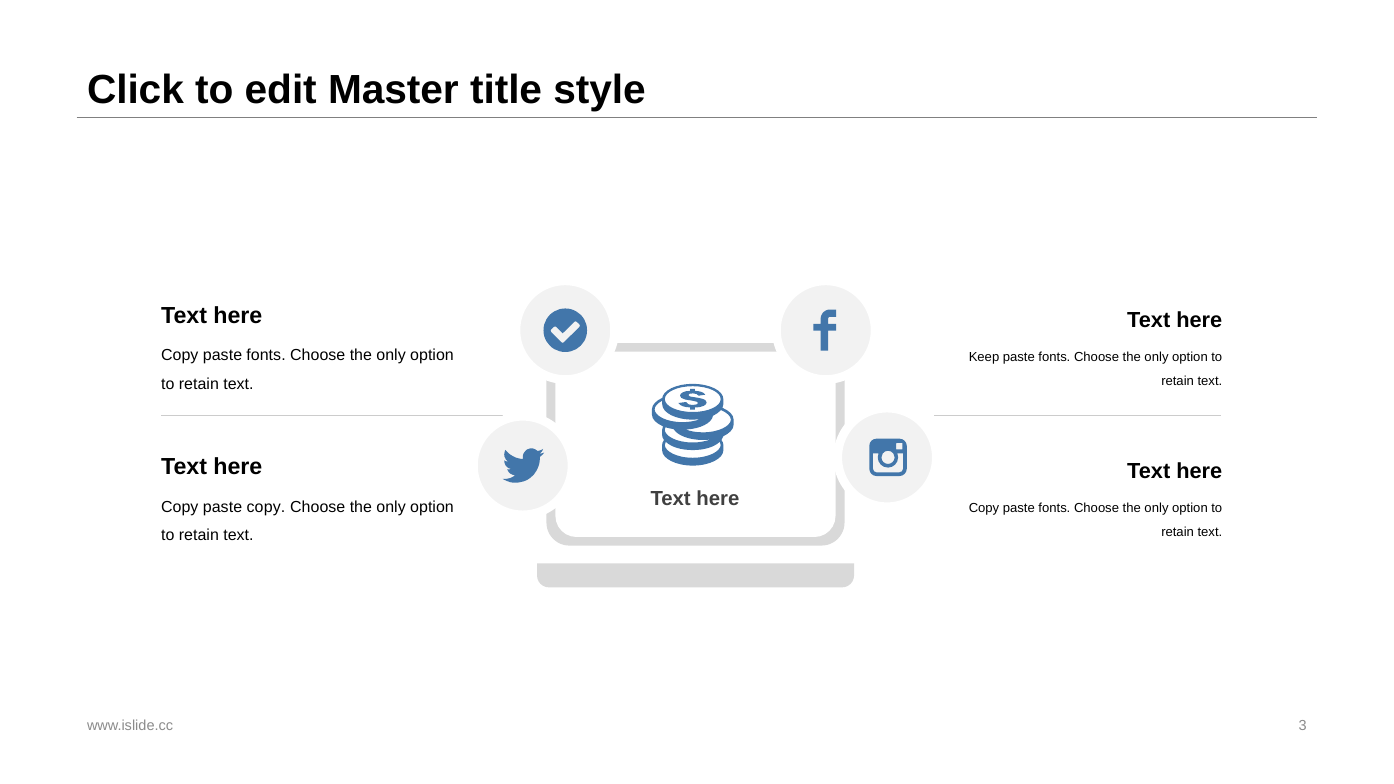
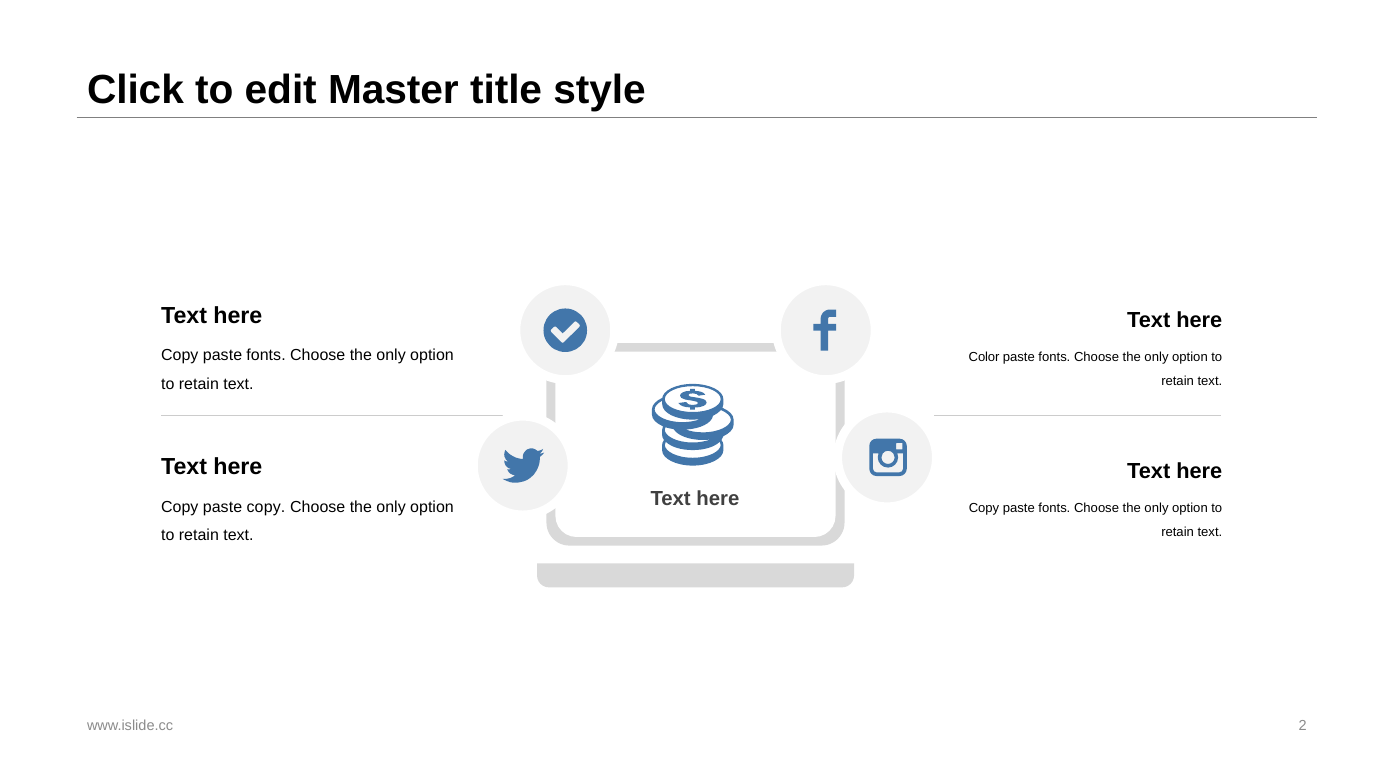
Keep: Keep -> Color (984, 357)
3: 3 -> 2 (1303, 726)
